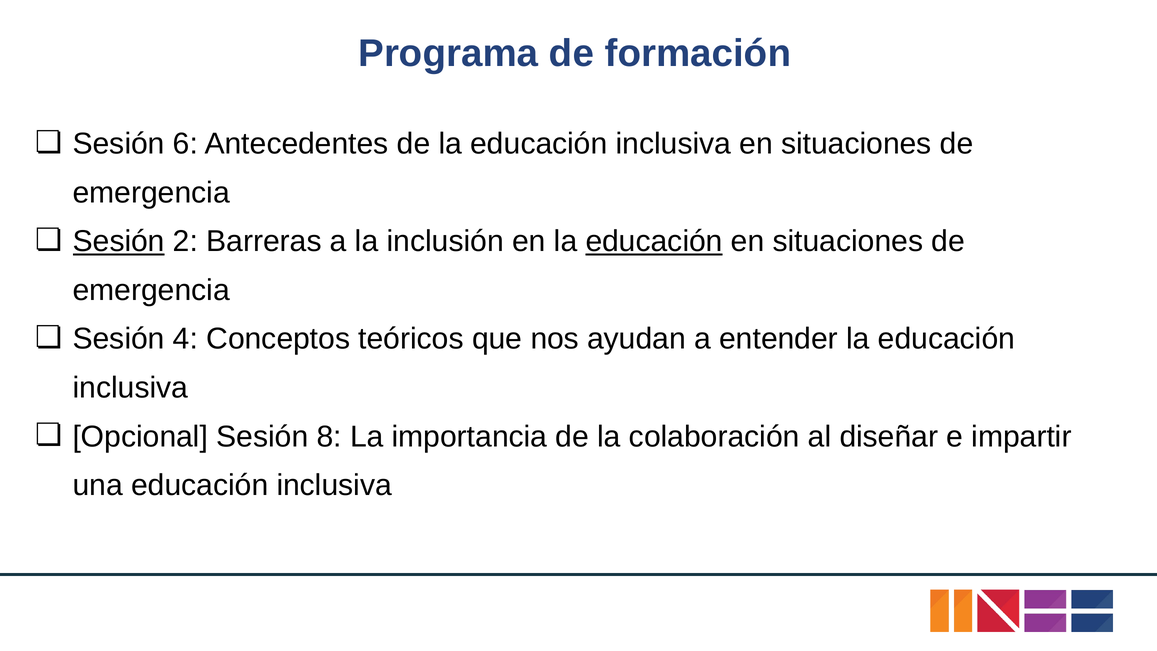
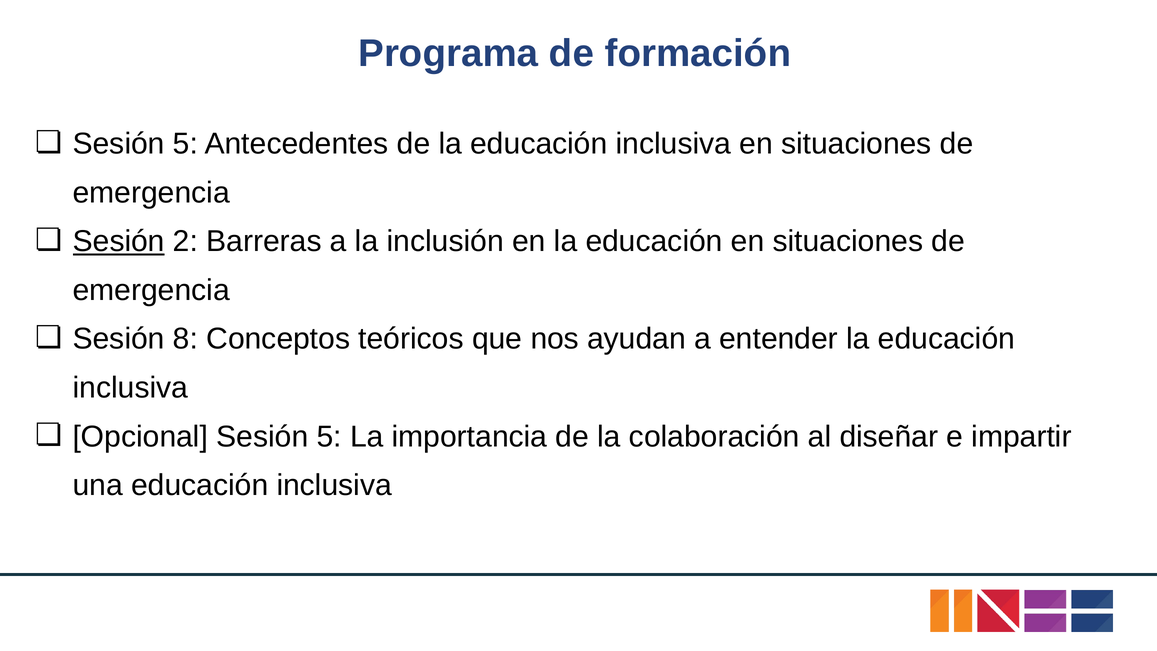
6: 6 -> 5 (185, 144)
educación underline: present -> none (654, 241)
4: 4 -> 8 (185, 339)
Opcional Sesión 8: 8 -> 5 (329, 436)
